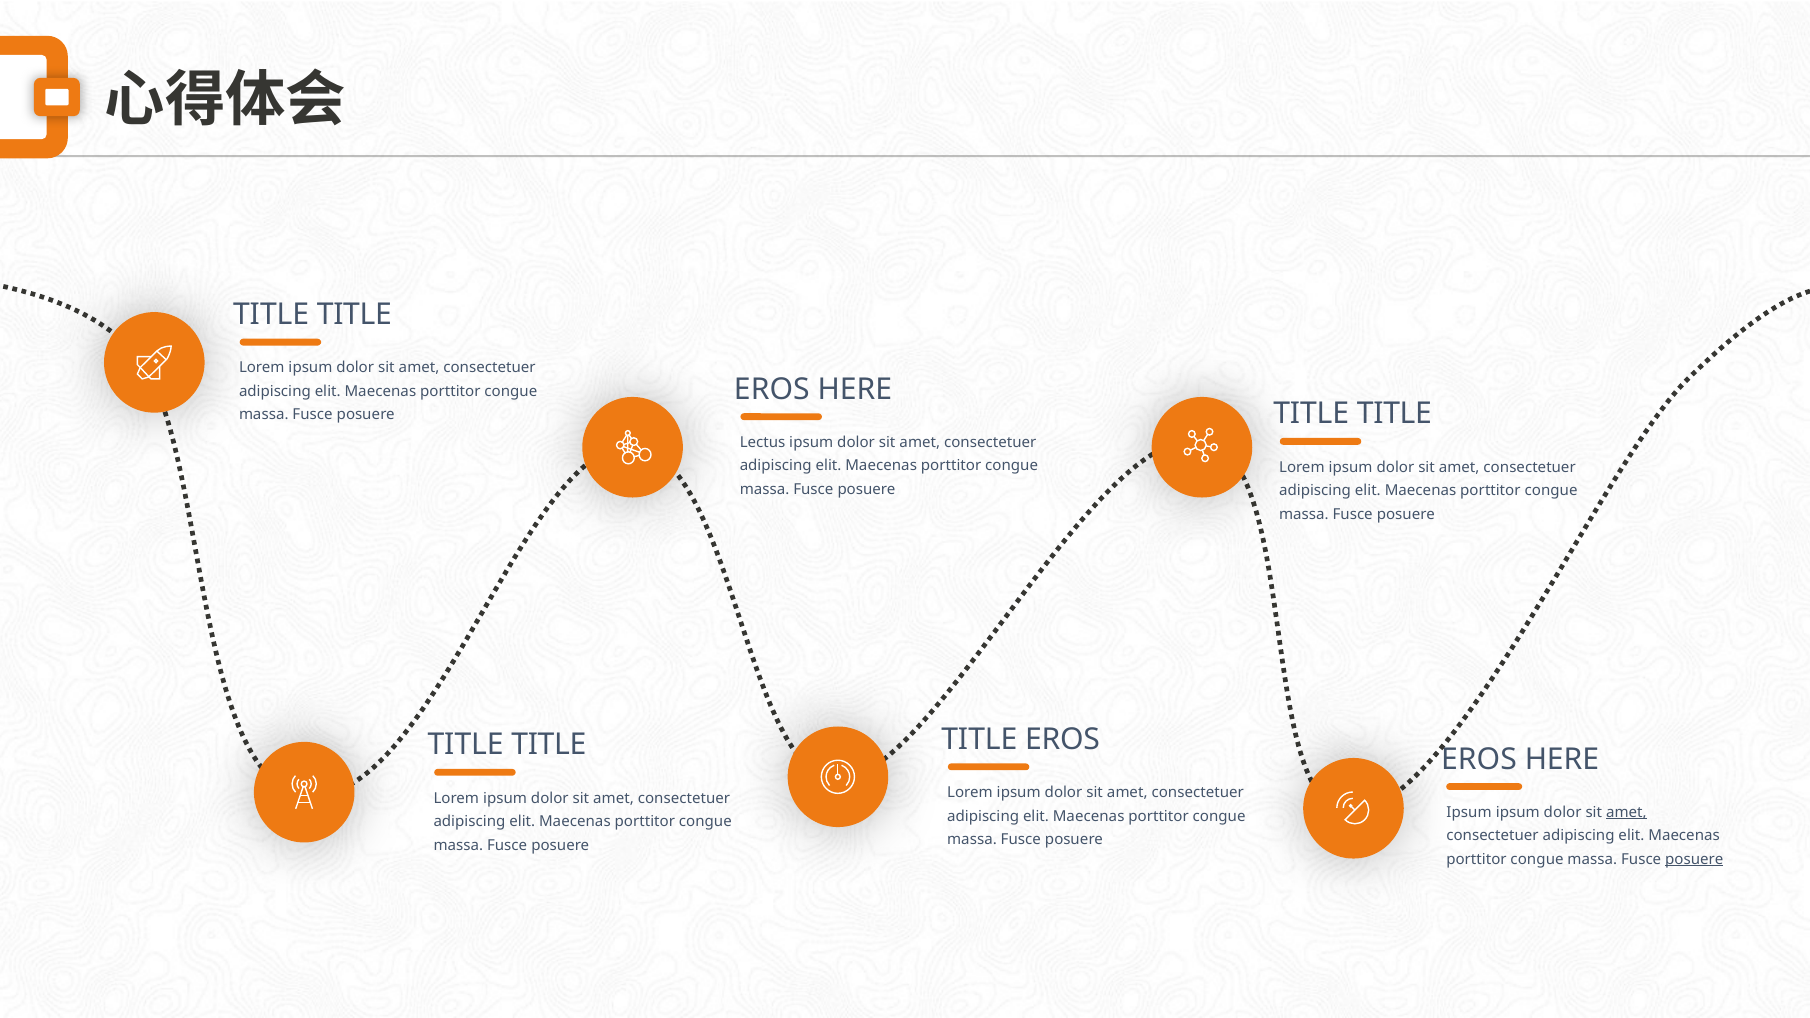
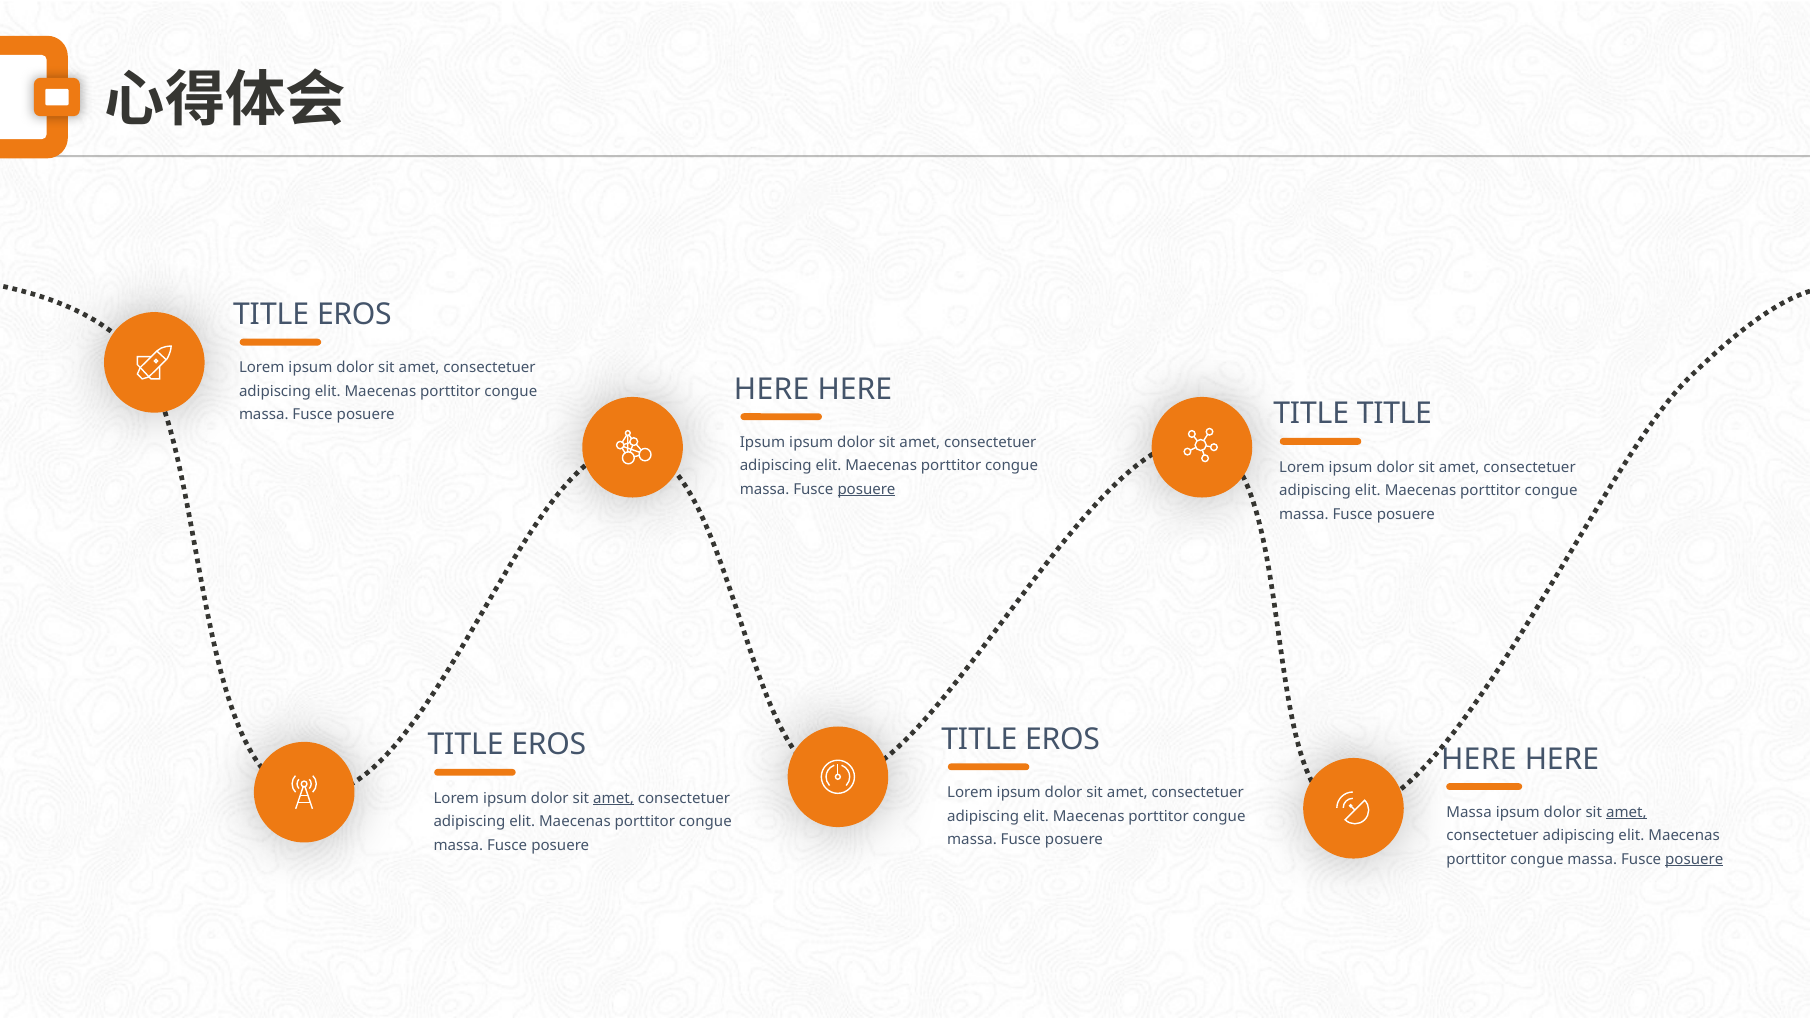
TITLE: TITLE -> EROS (354, 315)
EROS: EROS -> HERE (772, 389)
Lectus: Lectus -> Ipsum (762, 443)
posuere underline: none -> present (866, 489)
TITLE: TITLE -> EROS (549, 745)
EROS: EROS -> HERE (1479, 759)
amet underline: none -> present (614, 798)
Ipsum: Ipsum -> Massa (1469, 813)
